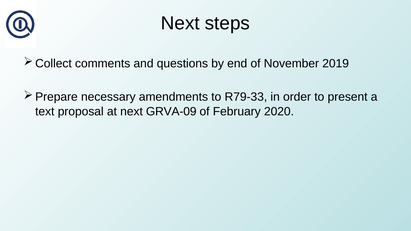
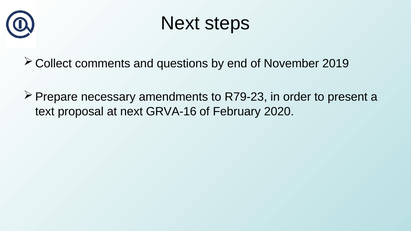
R79-33: R79-33 -> R79-23 (246, 97)
GRVA-09: GRVA-09 -> GRVA-16 (171, 112)
